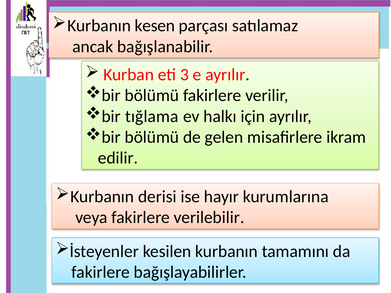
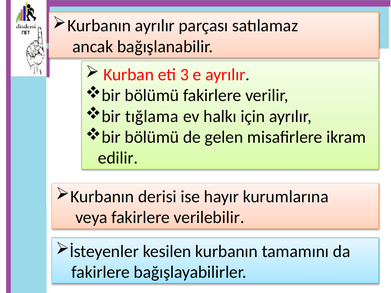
Kurbanın kesen: kesen -> ayrılır (155, 26)
